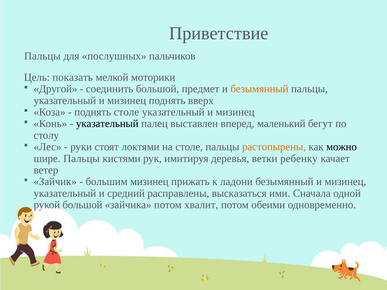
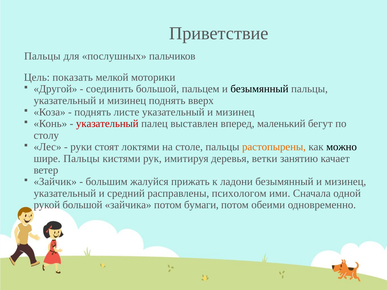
предмет: предмет -> пальцем (201, 89)
безымянный colour: orange -> black (259, 89)
поднять столе: столе -> листе (126, 112)
указательный colour: black -> red (107, 124)
ребенку: ребенку -> занятию (299, 159)
большим мизинец: мизинец -> жалуйся (149, 182)
высказаться: высказаться -> психологом (239, 193)
хвалит: хвалит -> бумаги (201, 205)
